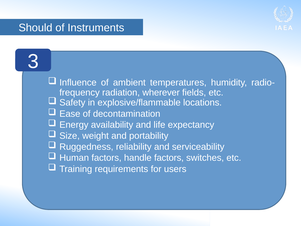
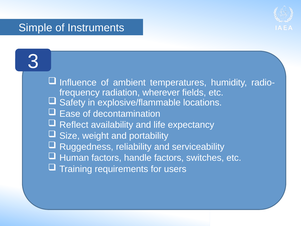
Should: Should -> Simple (35, 28)
Energy: Energy -> Reflect (74, 125)
